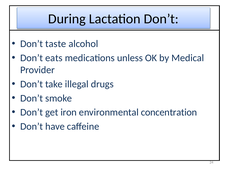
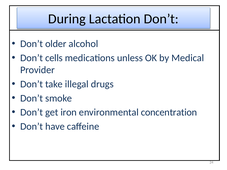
taste: taste -> older (56, 44)
eats: eats -> cells (54, 58)
